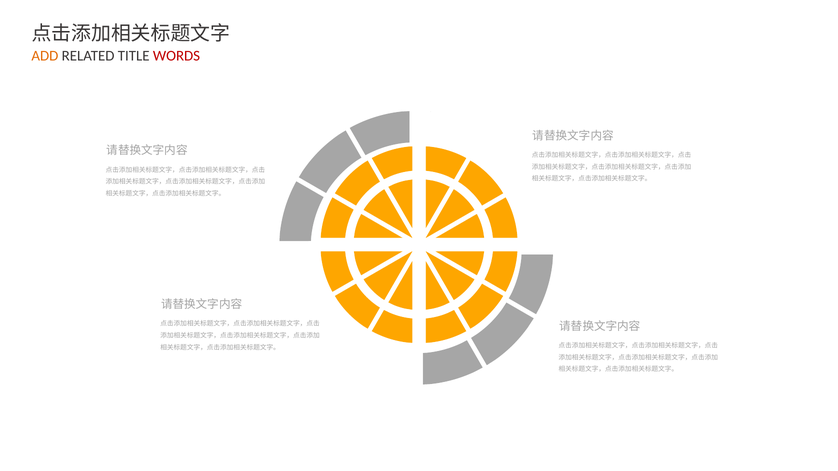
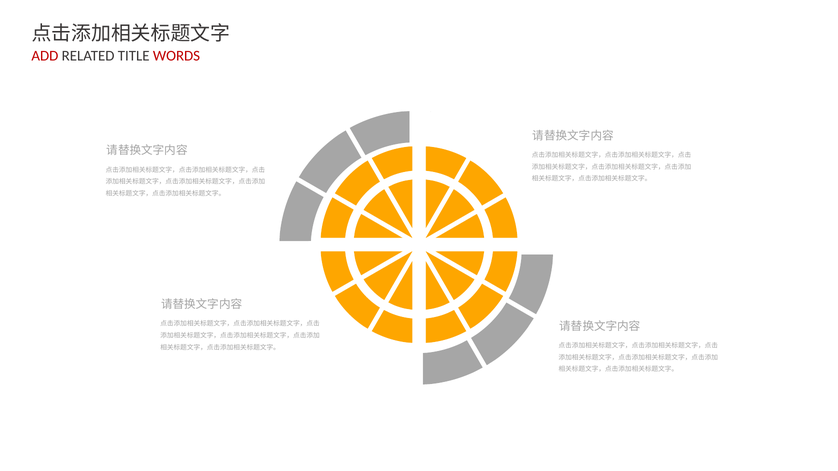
ADD colour: orange -> red (45, 56)
